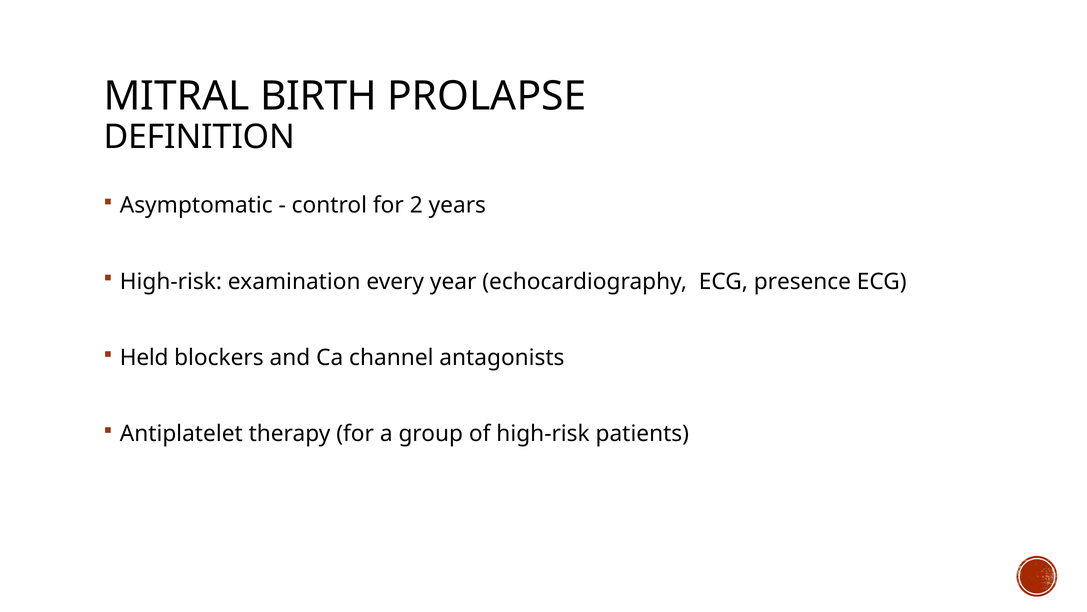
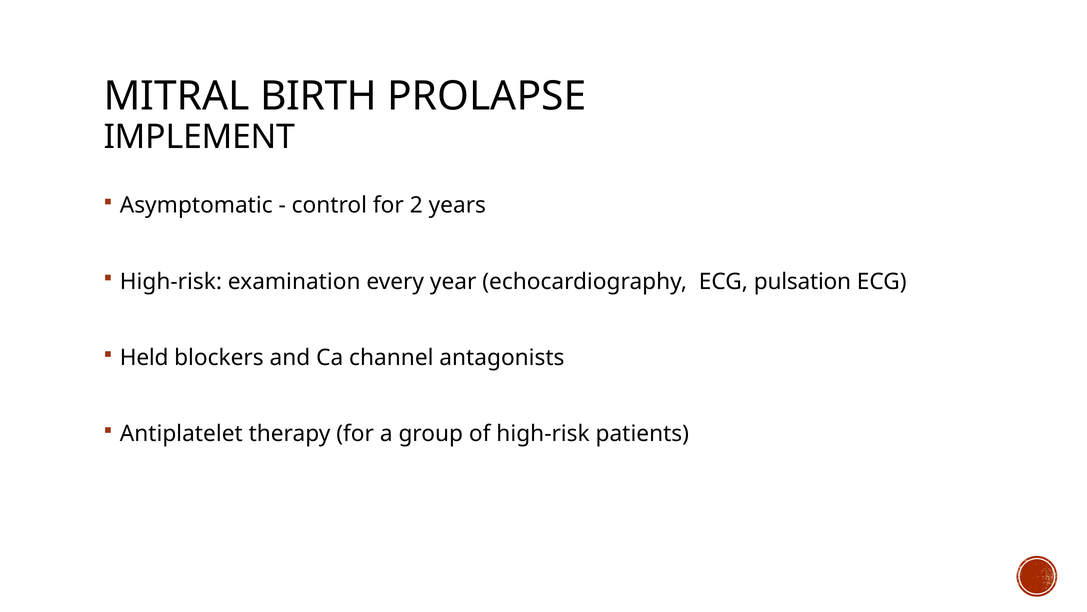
DEFINITION: DEFINITION -> IMPLEMENT (199, 137)
presence: presence -> pulsation (802, 281)
